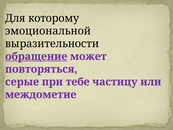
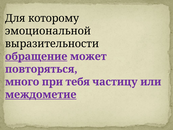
серые: серые -> много (22, 82)
тебе: тебе -> тебя (78, 82)
междометие underline: none -> present (41, 94)
